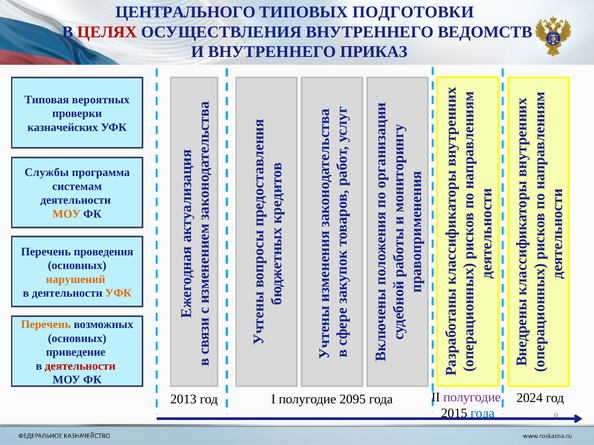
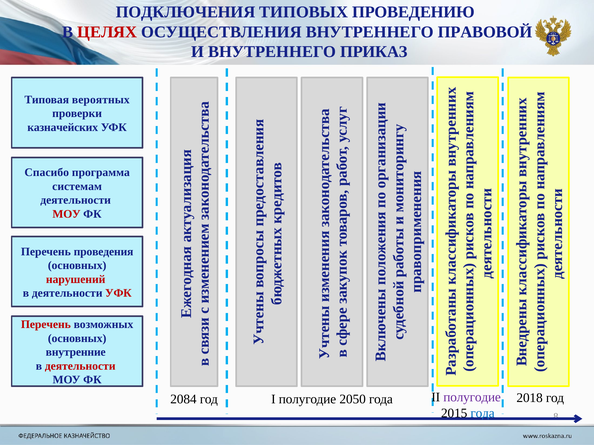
ЦЕНТРАЛЬНОГО: ЦЕНТРАЛЬНОГО -> ПОДКЛЮЧЕНИЯ (186, 12)
ПОДГОТОВКИ: ПОДГОТОВКИ -> ПРОВЕДЕНИЮ (413, 12)
ВЕДОМСТВ: ВЕДОМСТВ -> ПРАВОВОЙ (485, 32)
Службы: Службы -> Спасибо (47, 173)
МОУ colour: orange -> red (67, 214)
нарушений colour: orange -> red (76, 280)
УФК colour: orange -> red (118, 293)
Перечень colour: orange -> red (46, 325)
приведение: приведение -> внутренние (76, 352)
2024: 2024 -> 2018 (530, 398)
2013: 2013 -> 2084 (183, 400)
2095: 2095 -> 2050 (353, 400)
